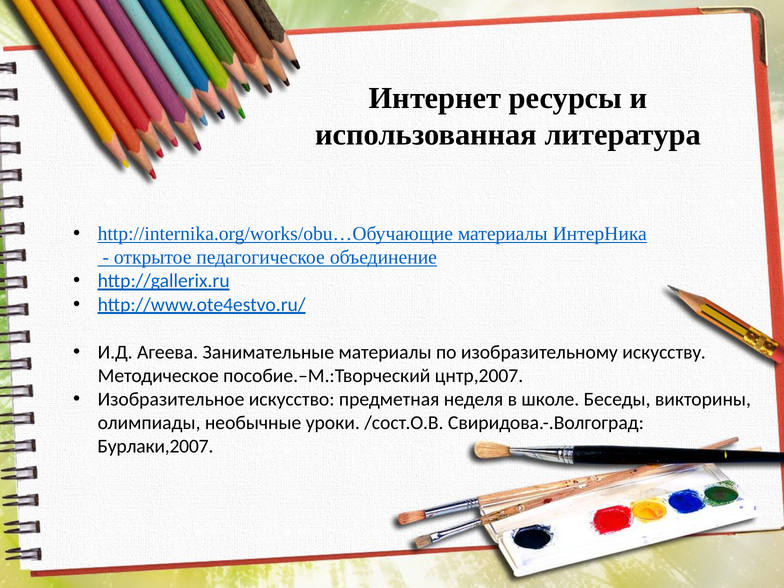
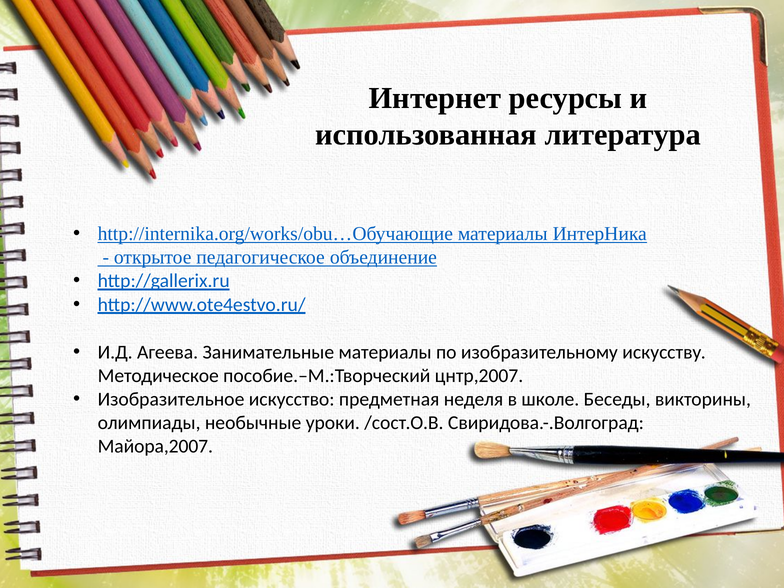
Бурлаки,2007: Бурлаки,2007 -> Майора,2007 (155, 446)
